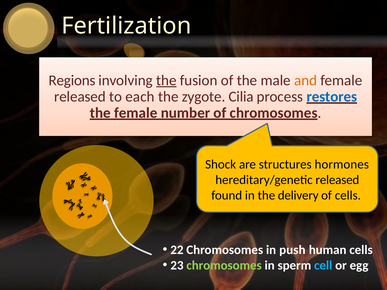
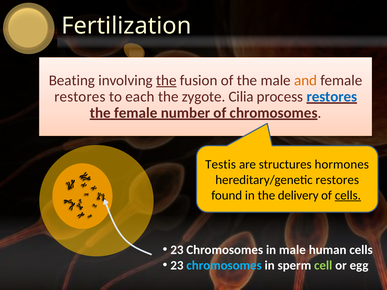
Regions: Regions -> Beating (72, 80)
released: released -> restores (80, 97)
Shock: Shock -> Testis (221, 164)
hereditary/genetic released: released -> restores (337, 180)
cells underline: none -> present (348, 195)
22: 22 -> 23 (177, 250)
in push: push -> male (292, 250)
chromosomes colour: light green -> light blue (224, 266)
cell colour: light blue -> light green (323, 266)
